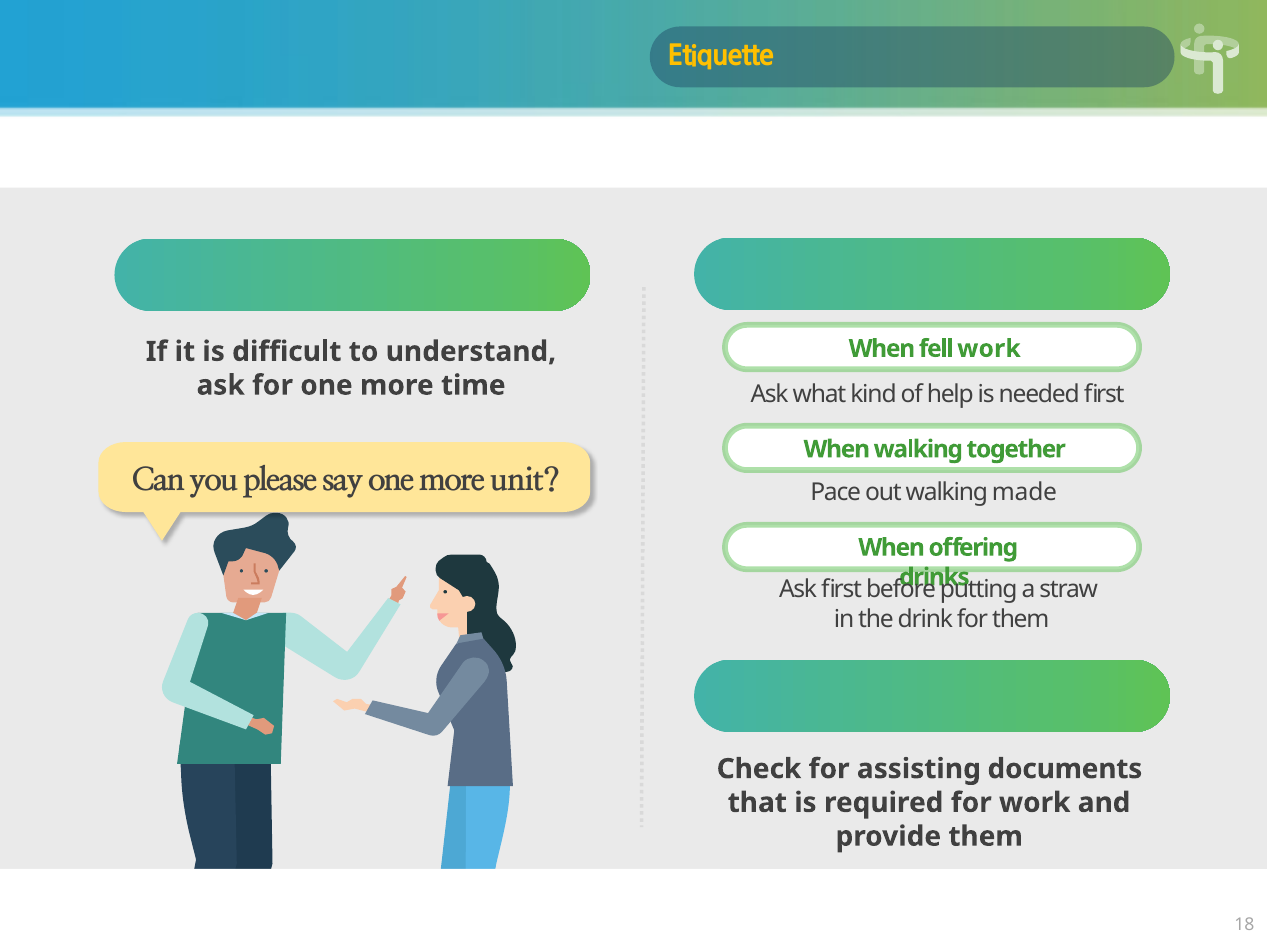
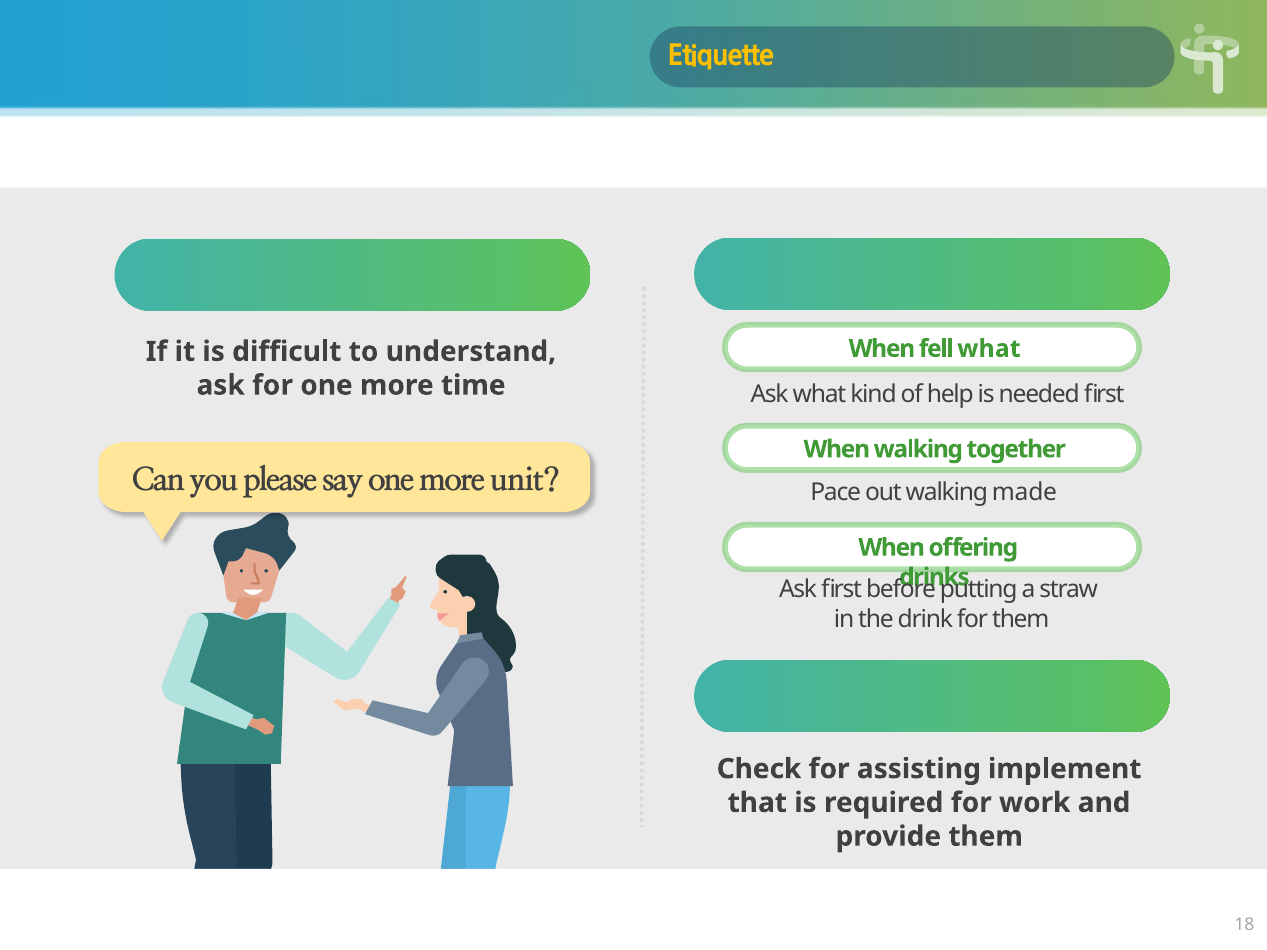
fell work: work -> what (989, 349)
documents: documents -> implement (1065, 769)
